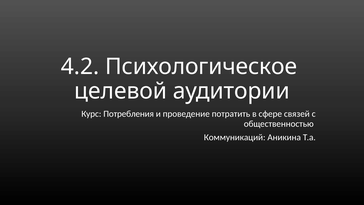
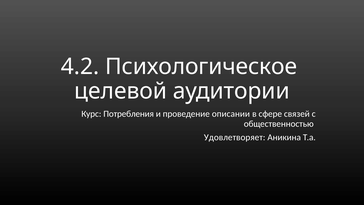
потратить: потратить -> описании (231, 114)
Коммуникаций: Коммуникаций -> Удовлетворяет (235, 137)
